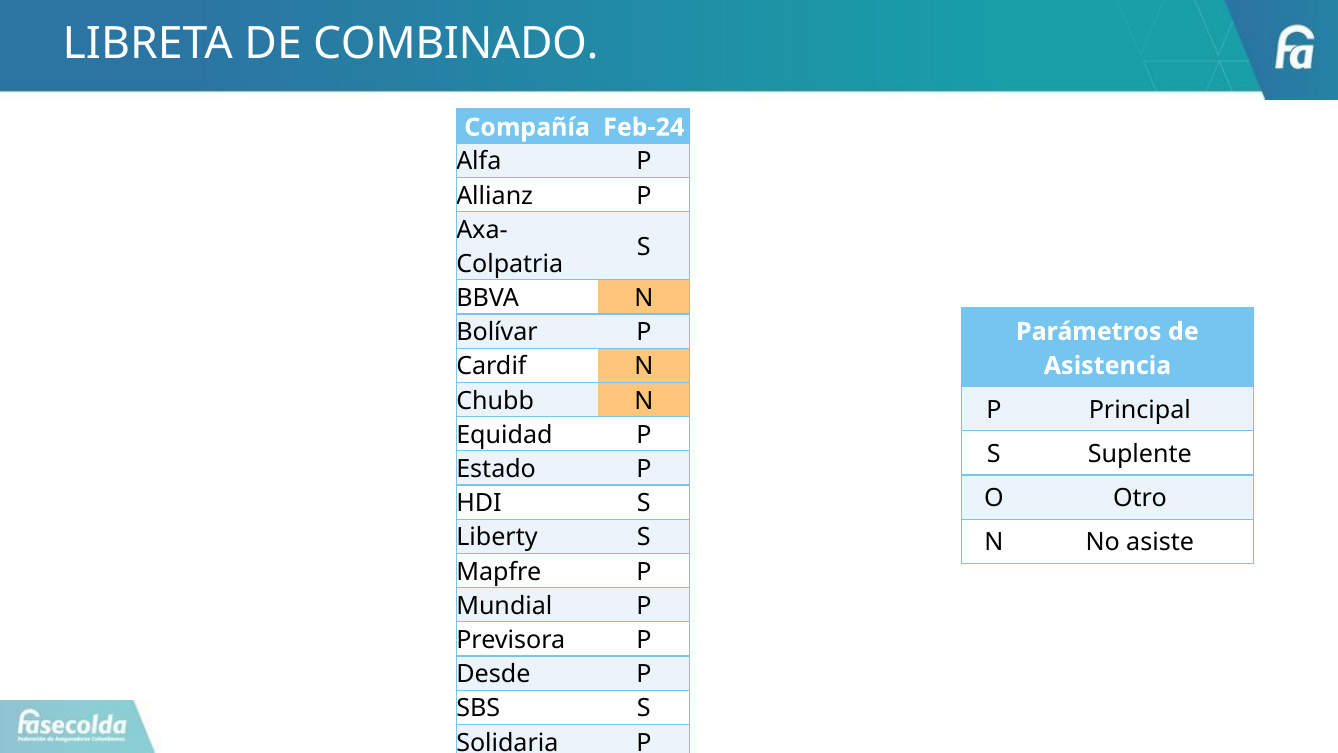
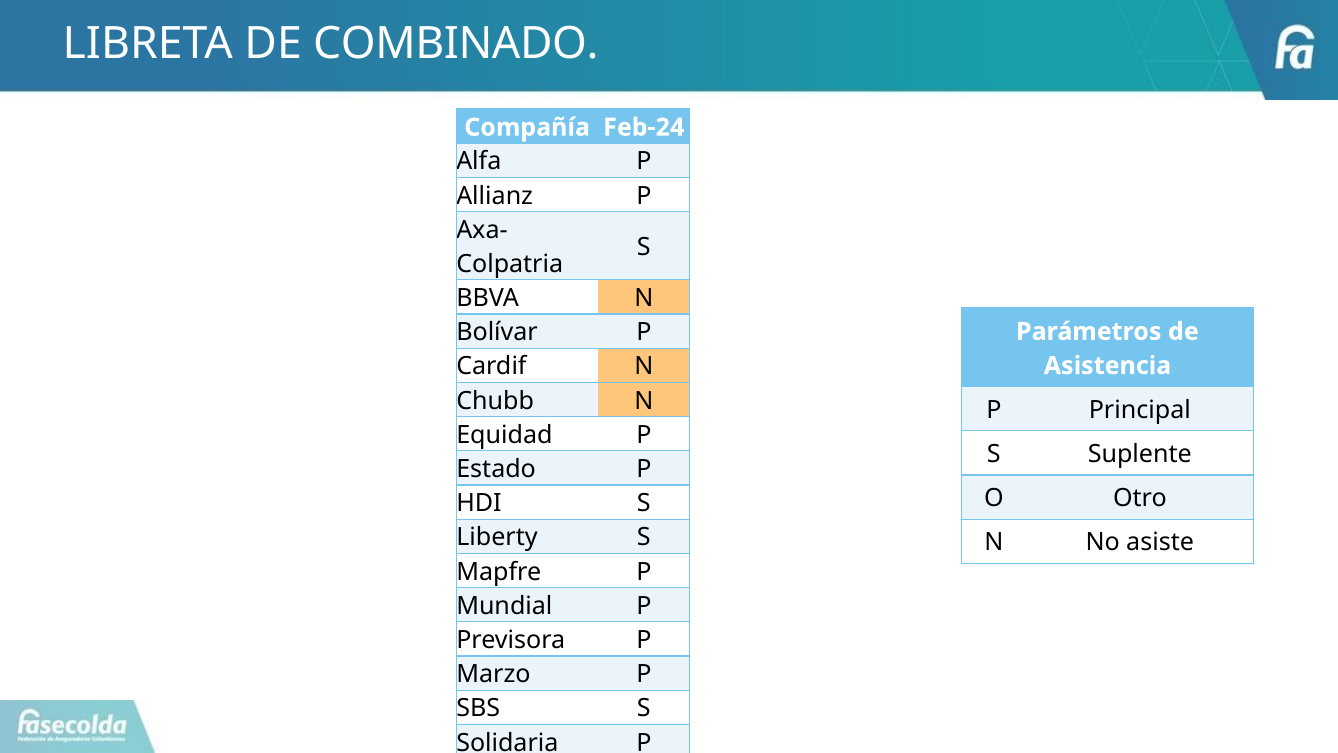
Desde: Desde -> Marzo (493, 674)
